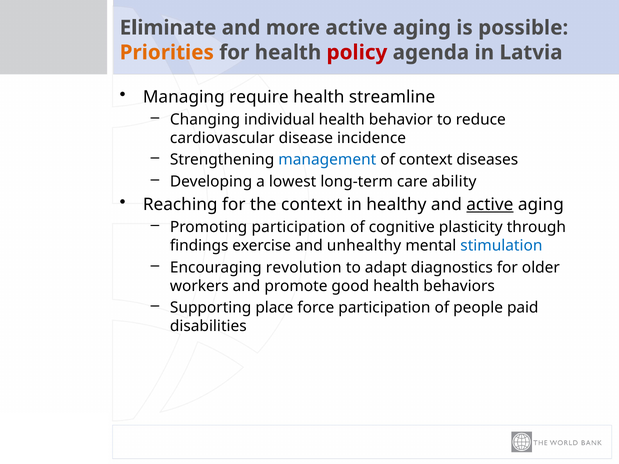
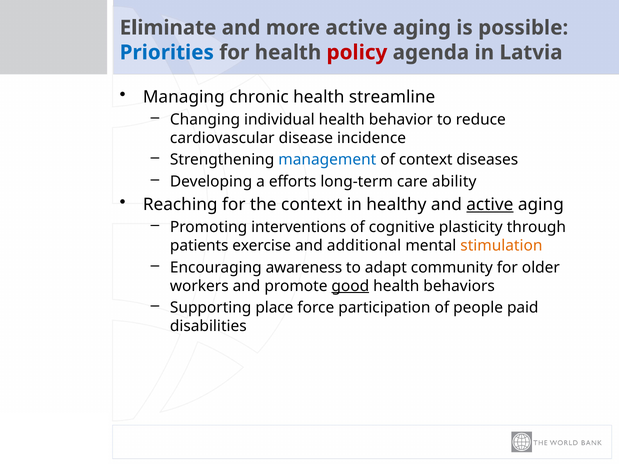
Priorities colour: orange -> blue (167, 53)
require: require -> chronic (259, 97)
lowest: lowest -> efforts (293, 182)
Promoting participation: participation -> interventions (299, 227)
findings: findings -> patients (199, 246)
unhealthy: unhealthy -> additional (364, 246)
stimulation colour: blue -> orange (501, 246)
revolution: revolution -> awareness (304, 268)
diagnostics: diagnostics -> community (452, 268)
good underline: none -> present (350, 286)
